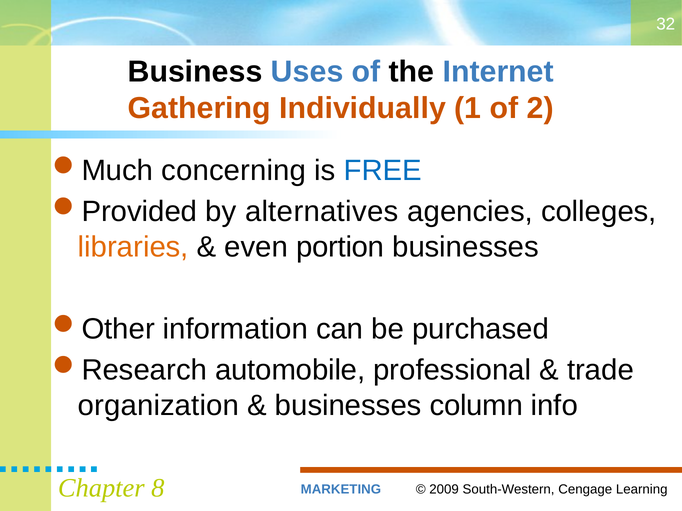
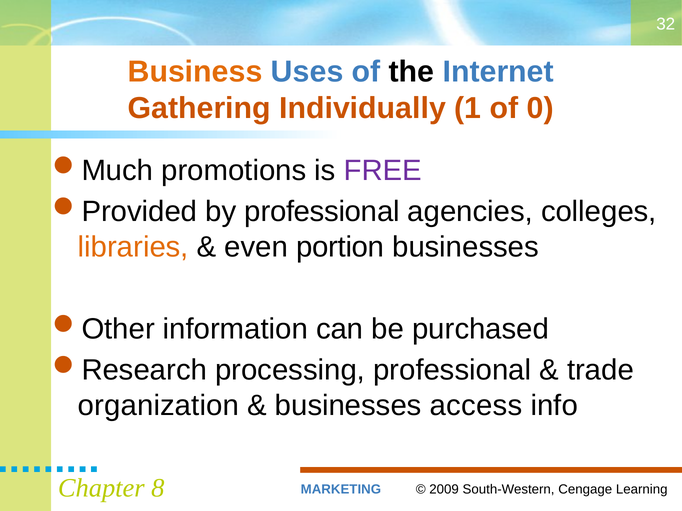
Business colour: black -> orange (195, 72)
2: 2 -> 0 (540, 108)
concerning: concerning -> promotions (234, 171)
FREE colour: blue -> purple (383, 171)
by alternatives: alternatives -> professional (322, 212)
automobile: automobile -> processing (290, 371)
column: column -> access (476, 406)
